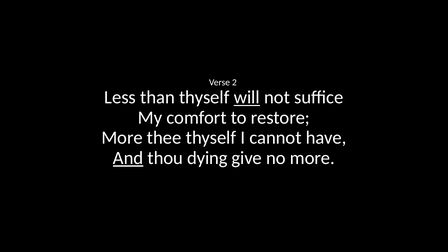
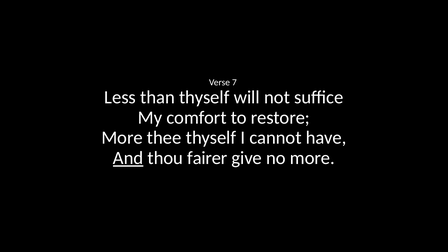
2: 2 -> 7 (234, 82)
will underline: present -> none (247, 97)
dying: dying -> fairer (207, 158)
